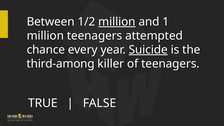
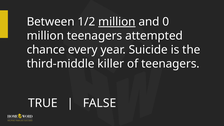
1: 1 -> 0 (166, 22)
Suicide underline: present -> none (148, 50)
third-among: third-among -> third-middle (61, 64)
